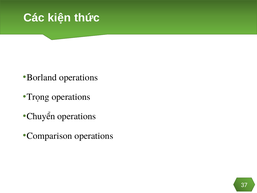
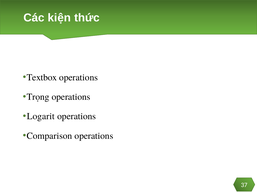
Borland: Borland -> Textbox (42, 77)
Chuyển: Chuyển -> Logarit (41, 116)
